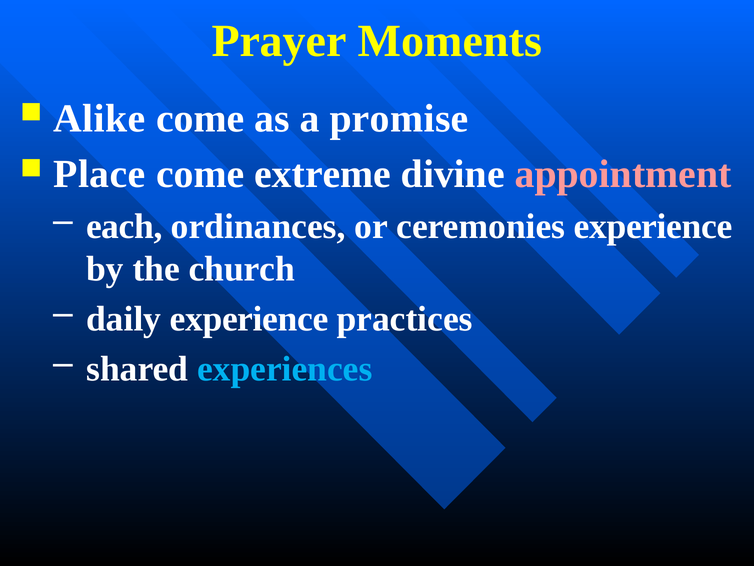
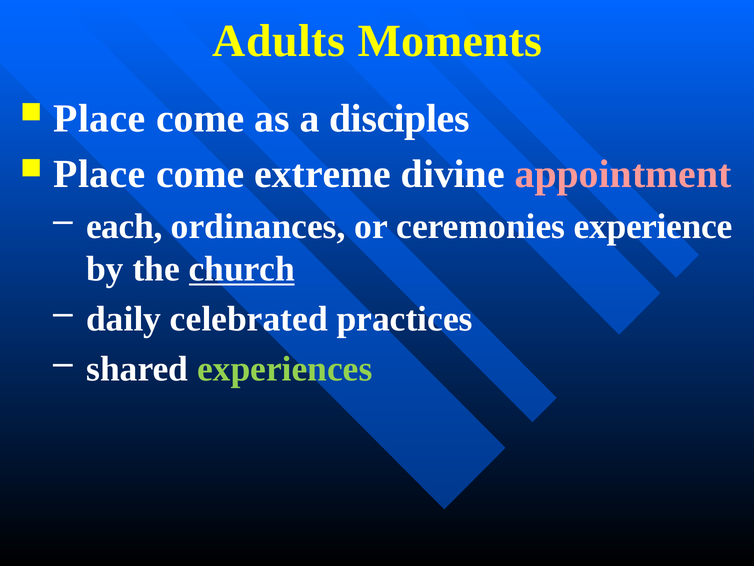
Prayer: Prayer -> Adults (279, 41)
Alike: Alike -> Place (99, 118)
promise: promise -> disciples (399, 118)
church underline: none -> present (242, 269)
daily experience: experience -> celebrated (249, 319)
experiences colour: light blue -> light green (285, 369)
